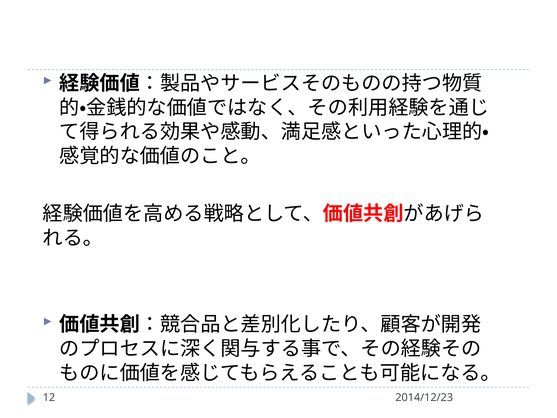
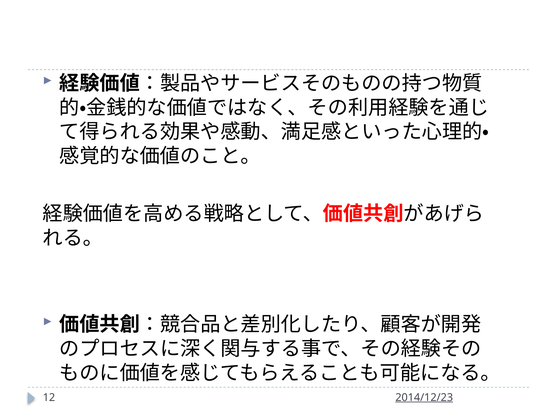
2014/12/23 underline: none -> present (424, 397)
